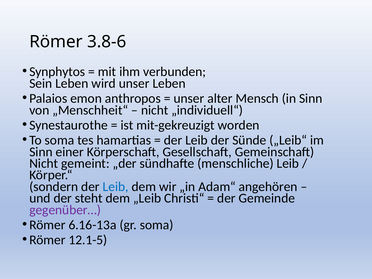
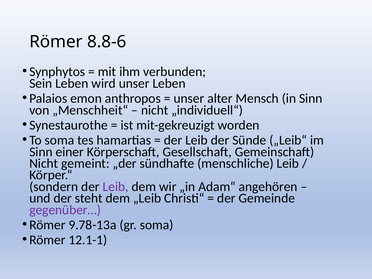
3.8-6: 3.8-6 -> 8.8-6 (107, 42)
Leib colour: blue -> purple (116, 187)
6.16-13a: 6.16-13a -> 9.78-13a (92, 225)
12.1-5: 12.1-5 -> 12.1-1 (88, 240)
